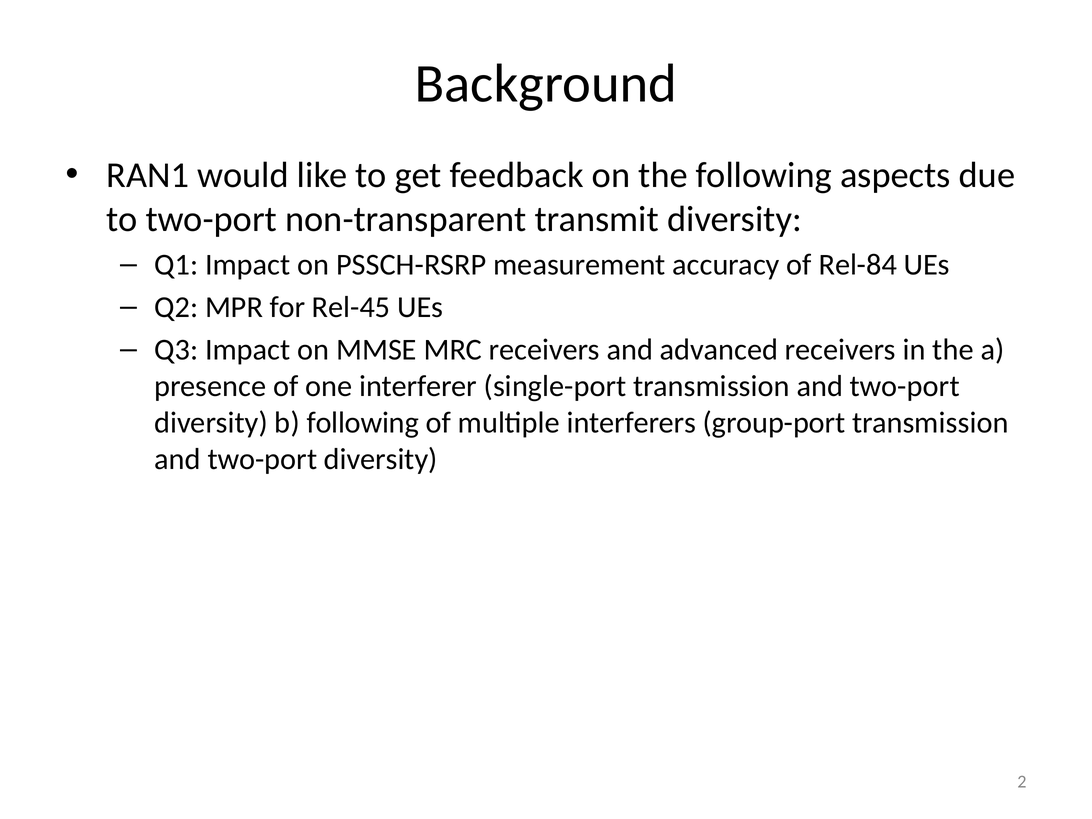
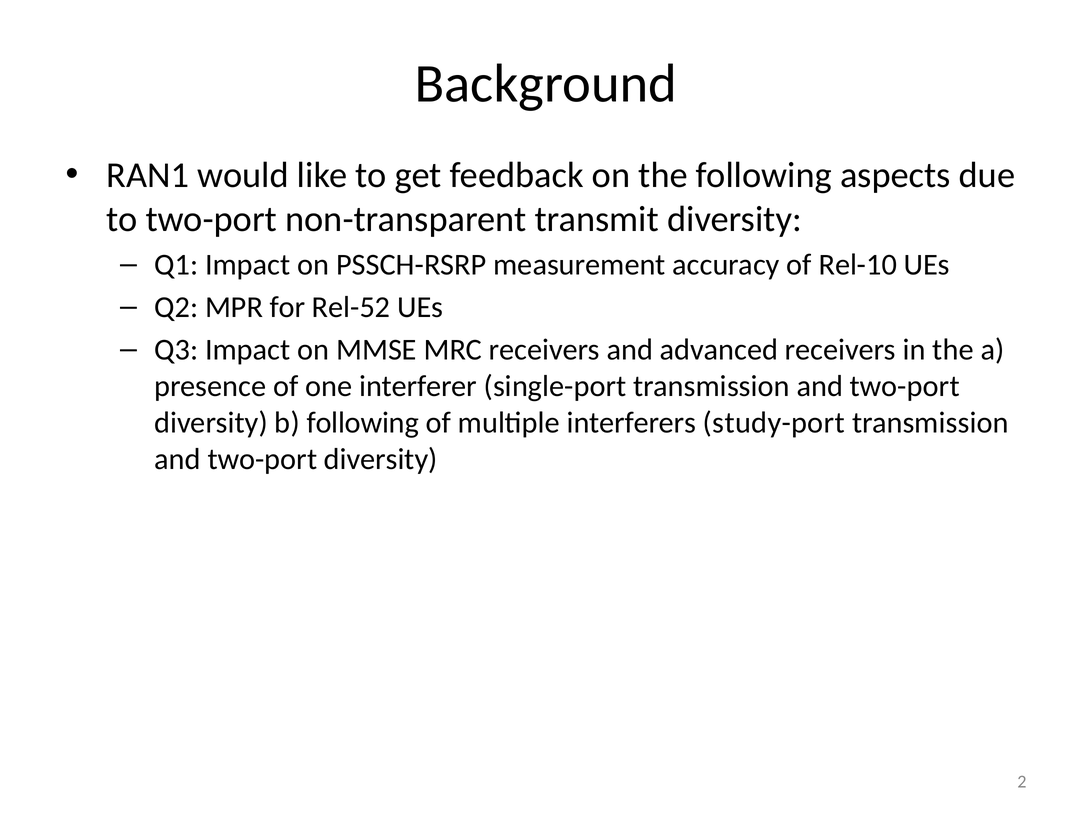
Rel-84: Rel-84 -> Rel-10 (858, 265)
Rel-45: Rel-45 -> Rel-52 (351, 307)
group-port: group-port -> study-port (774, 423)
